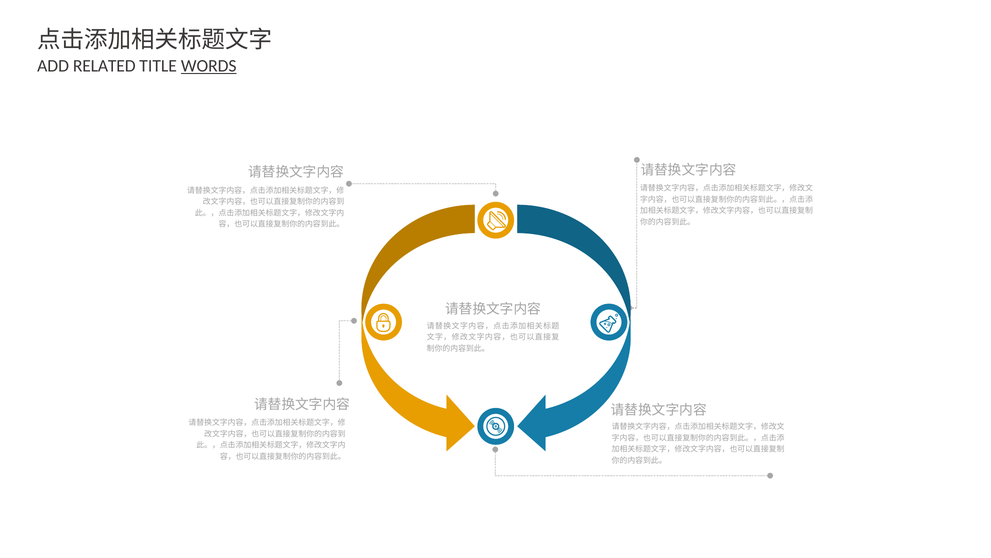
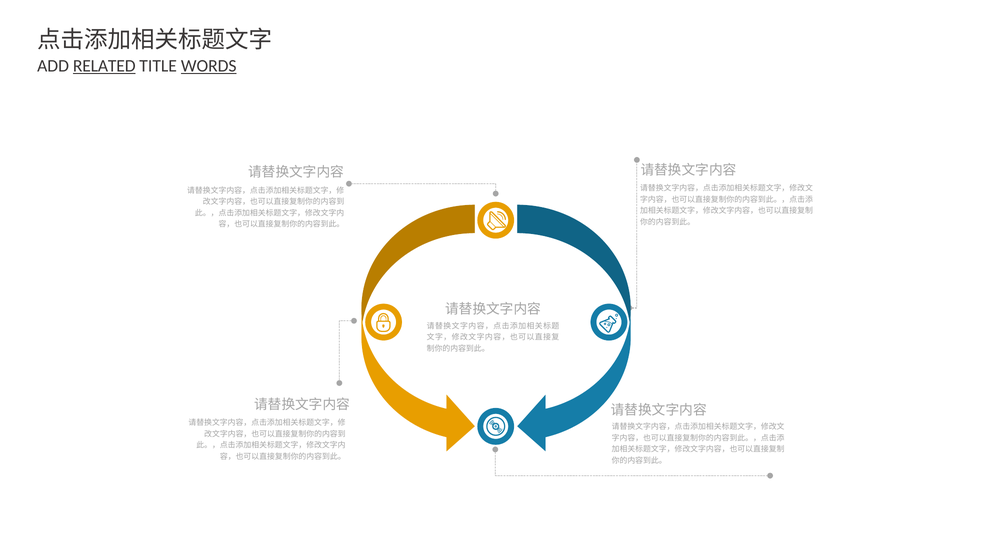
RELATED underline: none -> present (104, 66)
